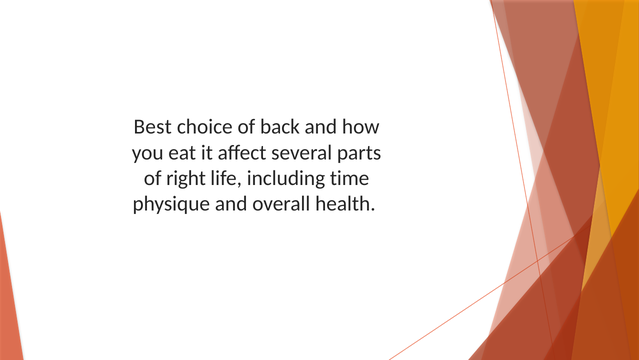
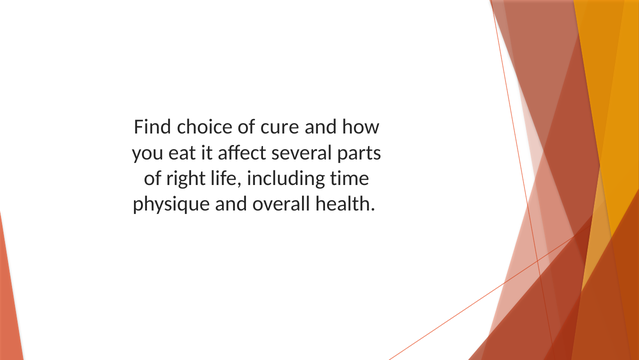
Best: Best -> Find (153, 127)
back: back -> cure (280, 127)
